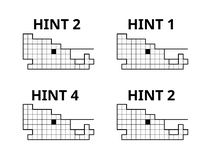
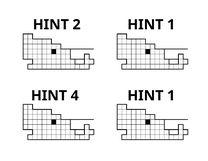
4 HINT 2: 2 -> 1 (171, 96)
